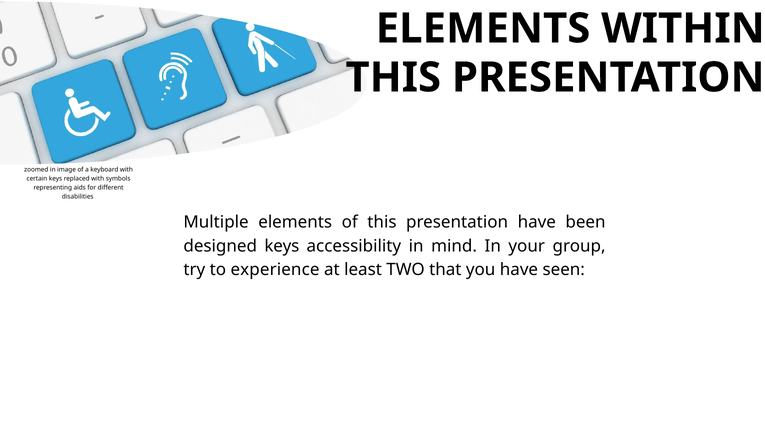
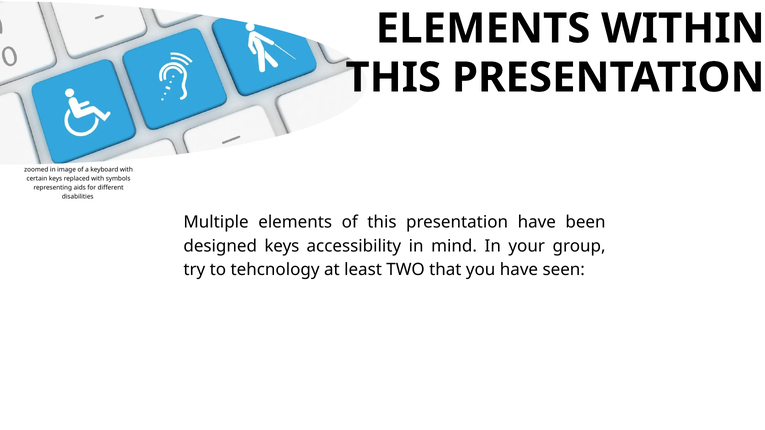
experience: experience -> tehcnology (275, 270)
